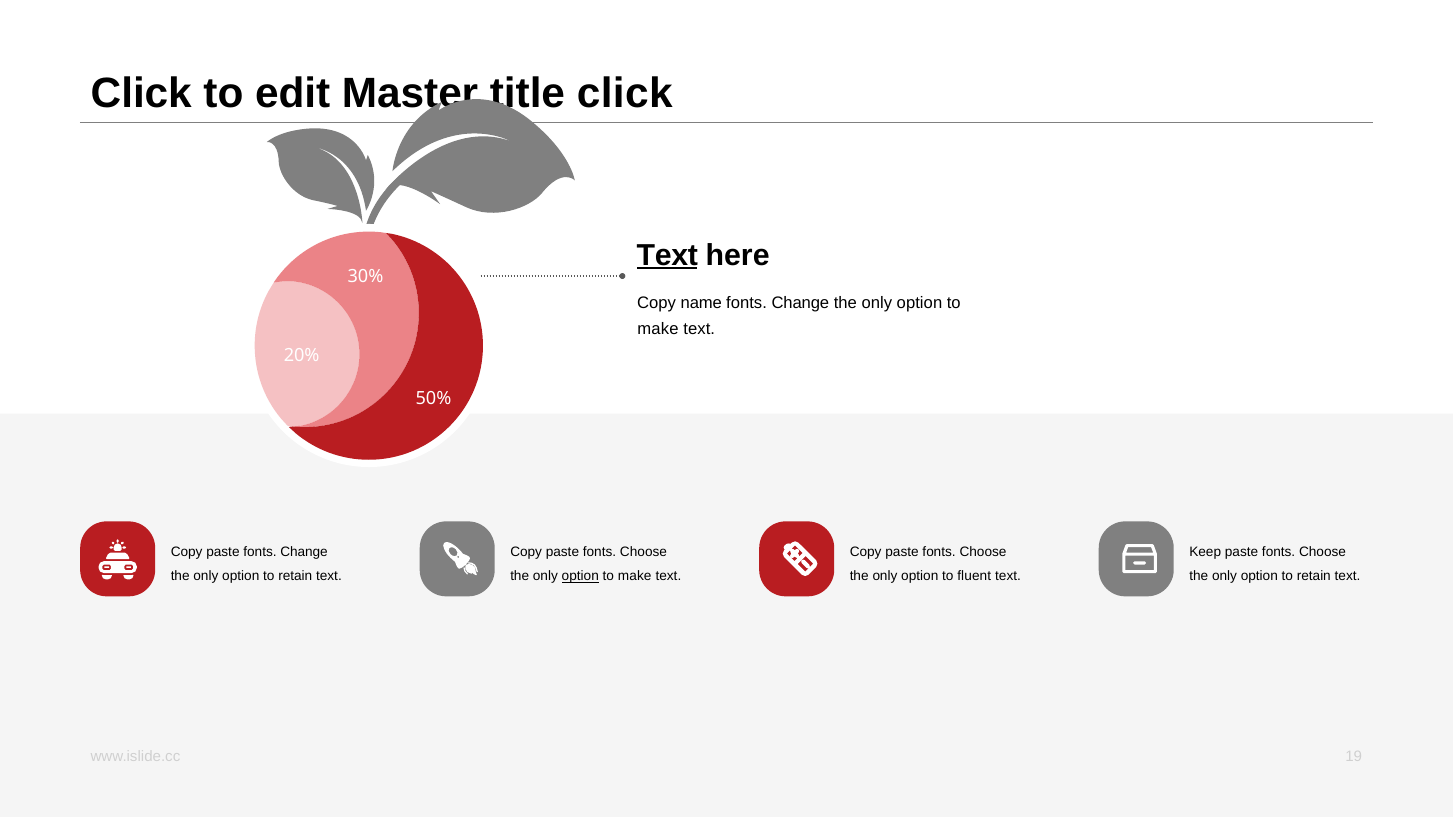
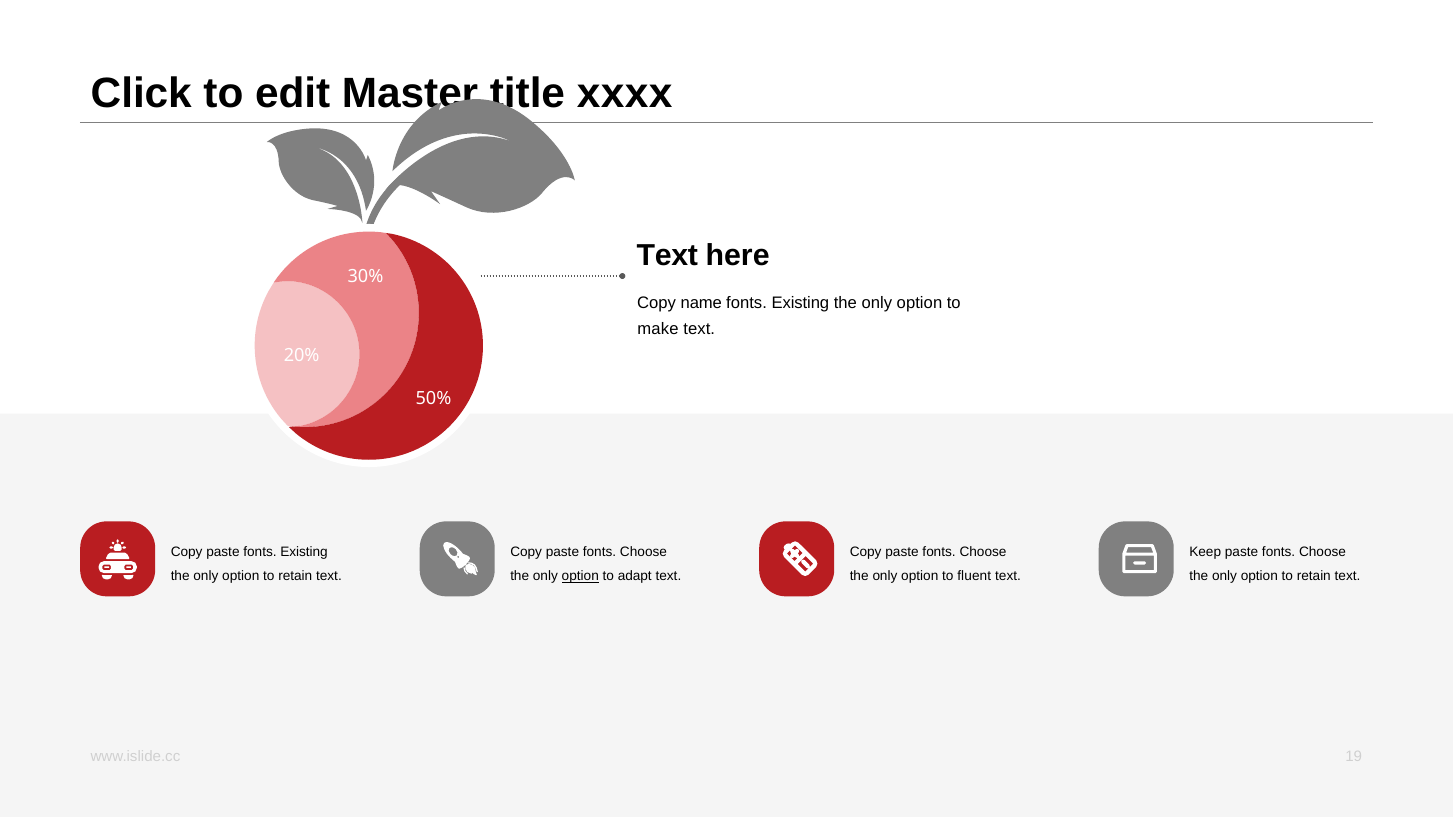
click: click -> xxxx (625, 94)
Text underline: present -> none (667, 255)
Change: Change -> Existing (800, 303)
paste fonts Change: Change -> Existing (304, 552)
make: make -> adapt (635, 576)
